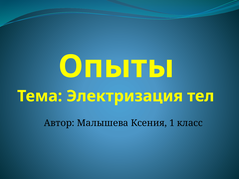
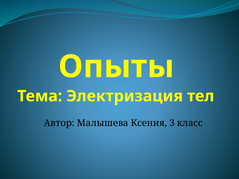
1: 1 -> 3 (172, 123)
